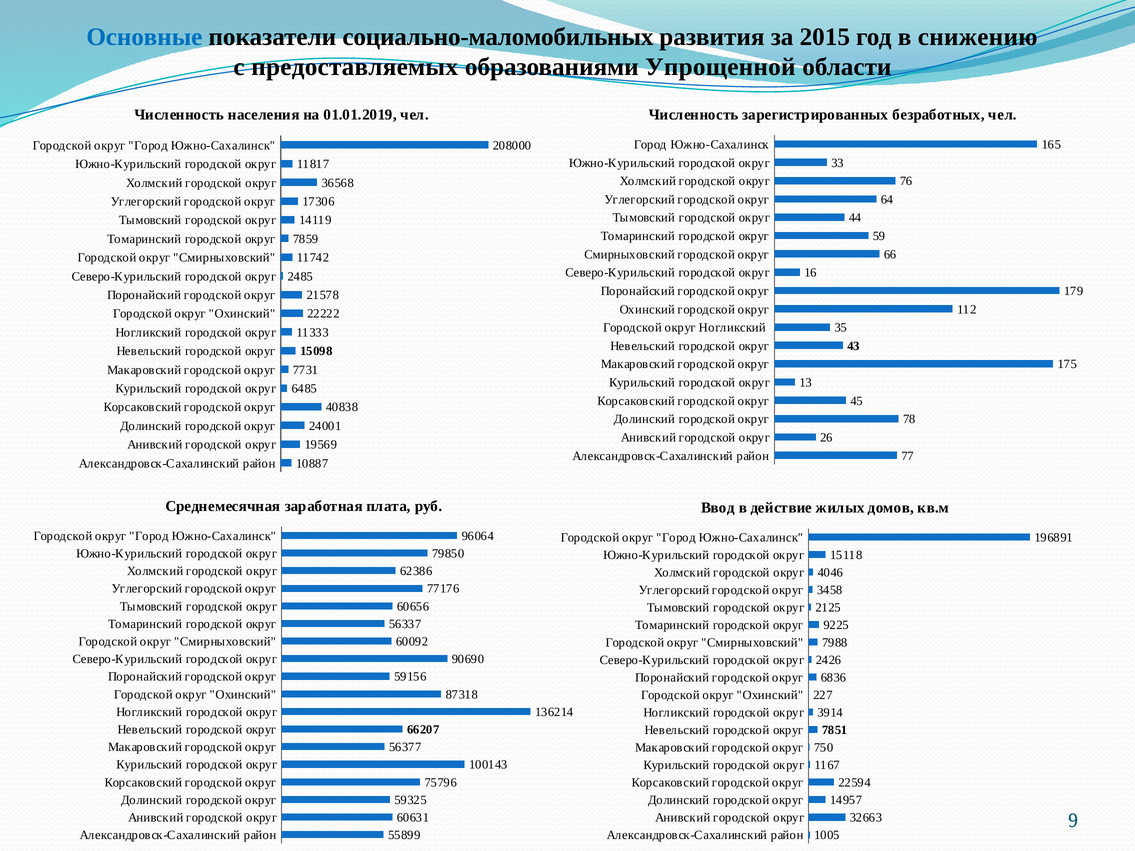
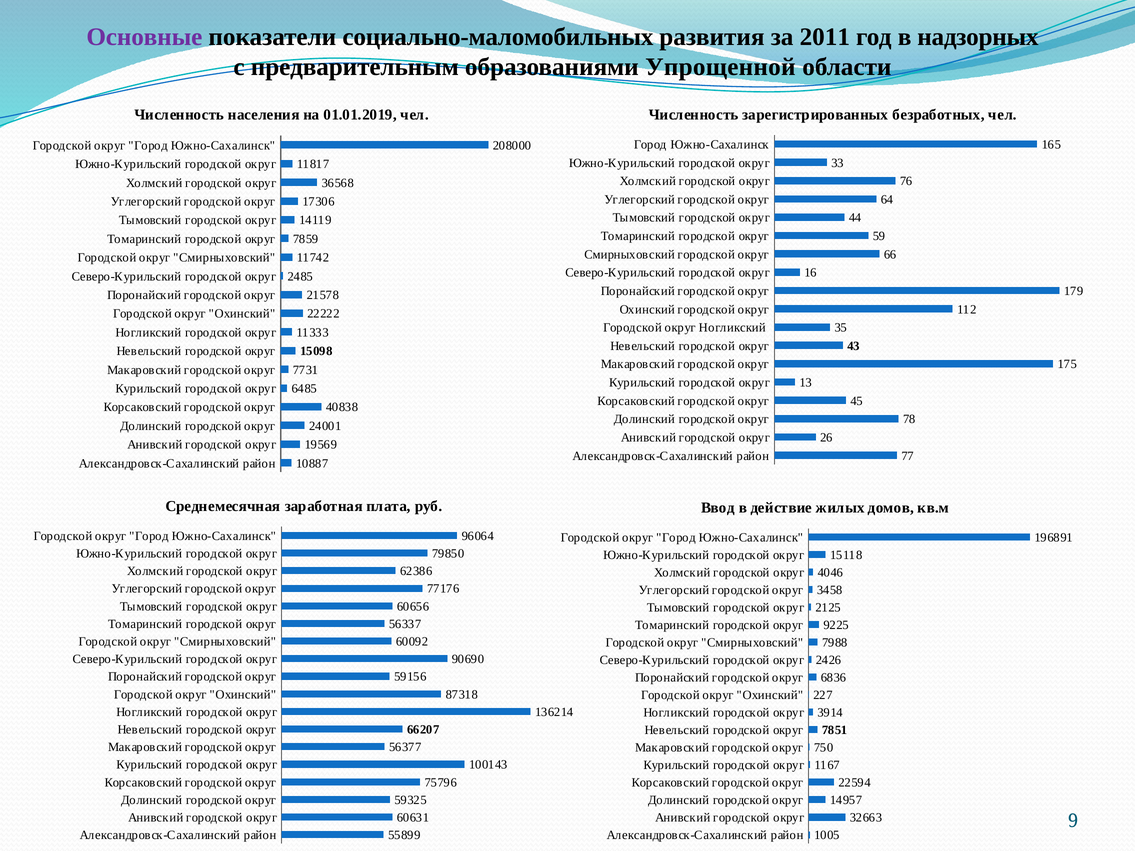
Основные colour: blue -> purple (144, 37)
2015: 2015 -> 2011 (825, 37)
снижению: снижению -> надзорных (978, 37)
предоставляемых: предоставляемых -> предварительным (355, 67)
